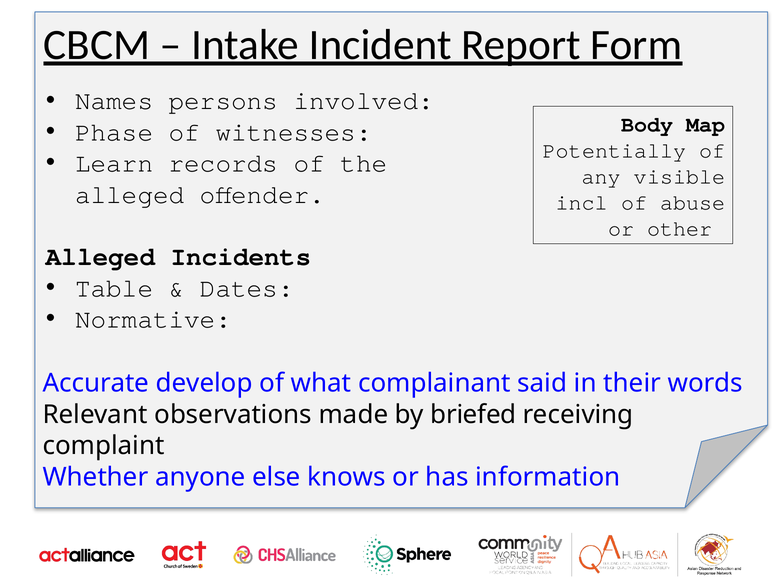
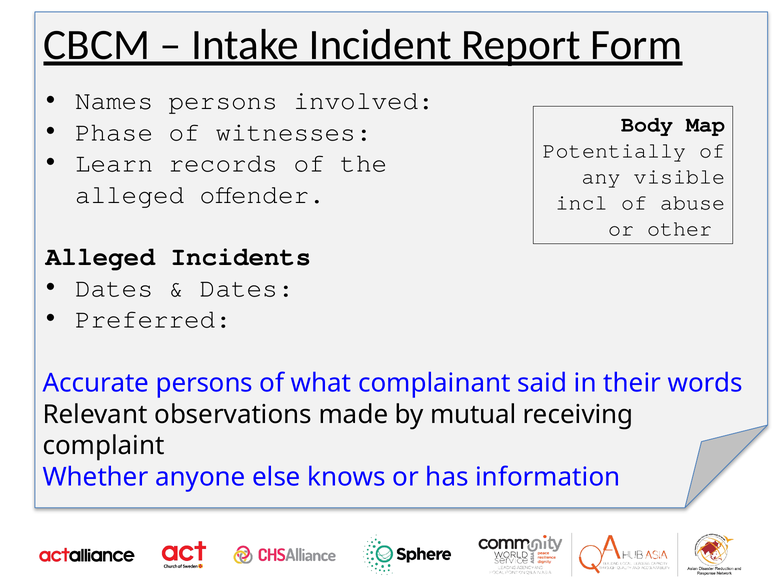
Table: Table -> Dates (114, 288)
Normative: Normative -> Preferred (153, 319)
Accurate develop: develop -> persons (204, 383)
briefed: briefed -> mutual (473, 415)
